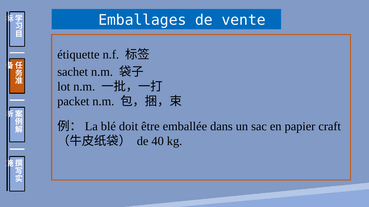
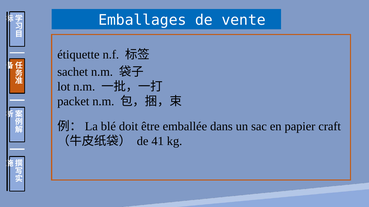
40: 40 -> 41 (158, 141)
